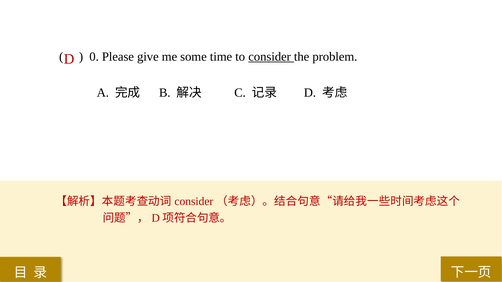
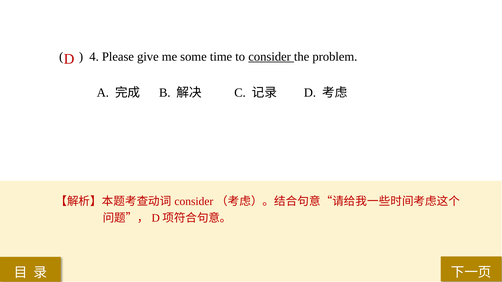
0: 0 -> 4 (94, 57)
